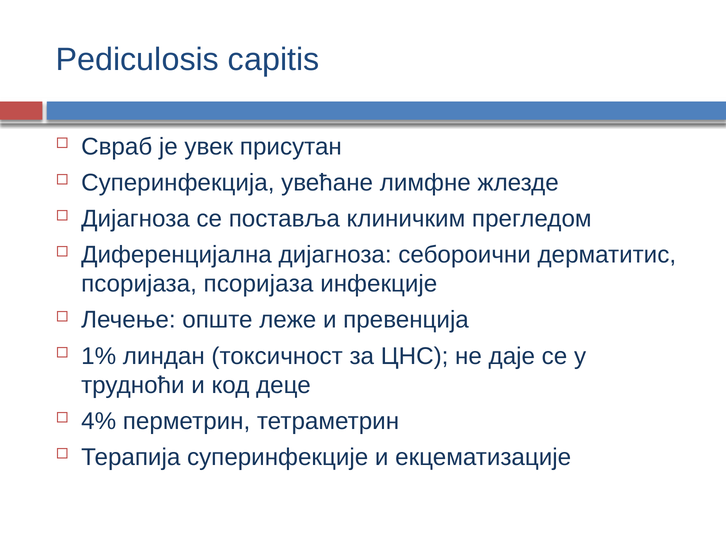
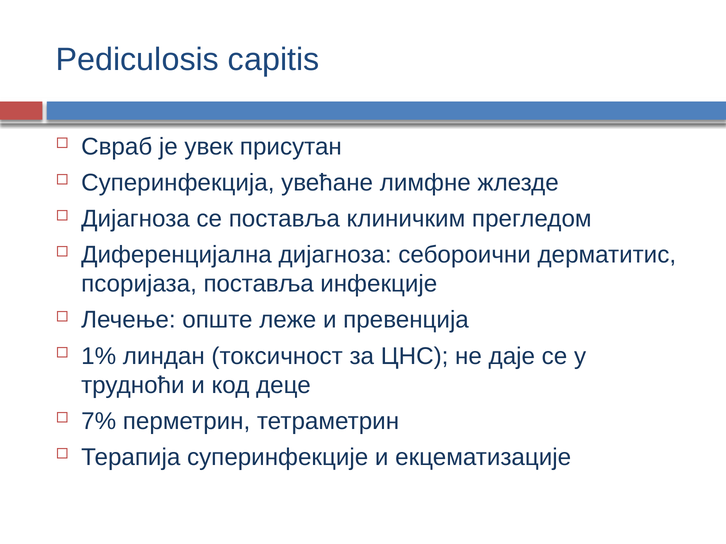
псоријаза псоријаза: псоријаза -> поставља (259, 284)
4%: 4% -> 7% (99, 422)
